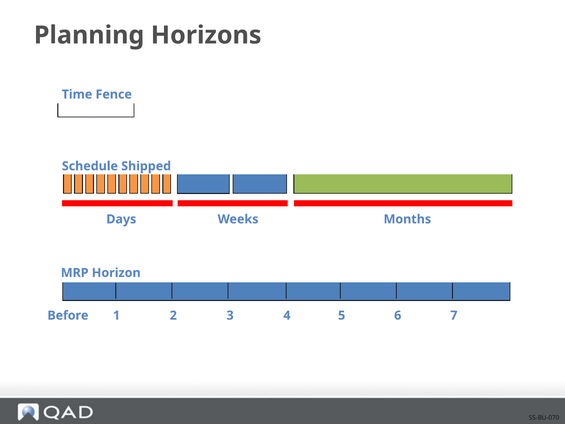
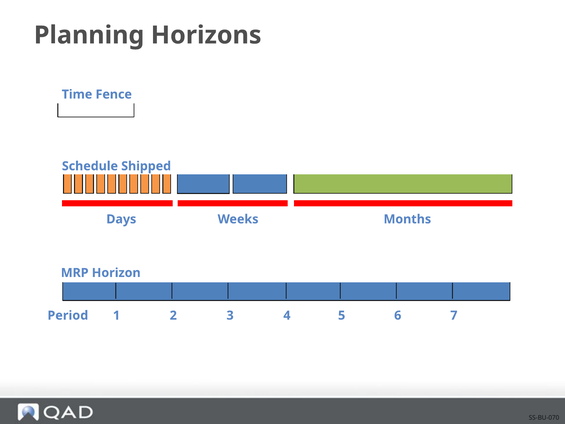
Before: Before -> Period (68, 315)
